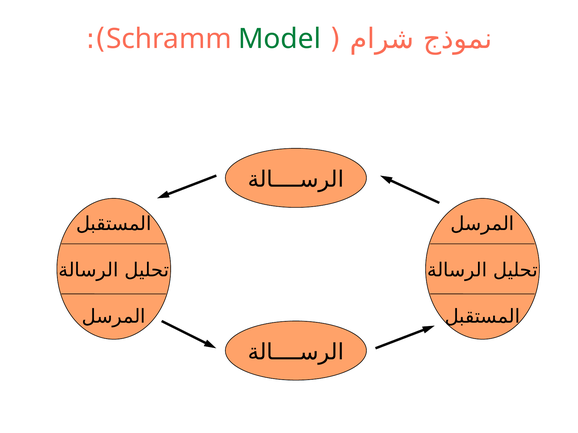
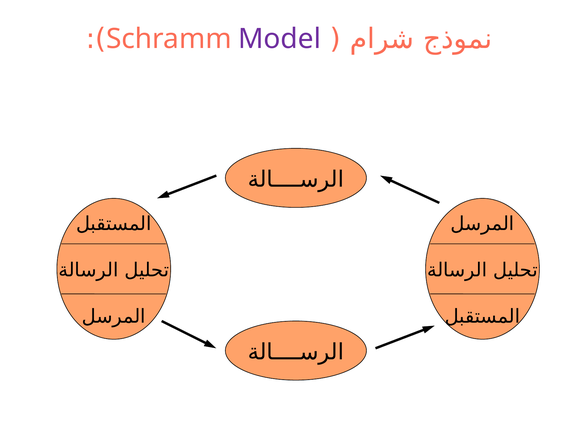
Model colour: green -> purple (280, 39)
